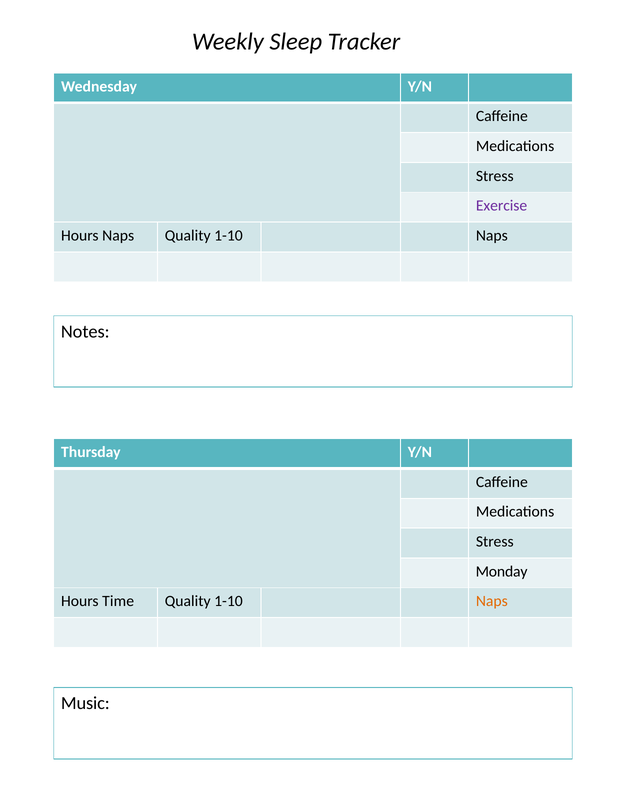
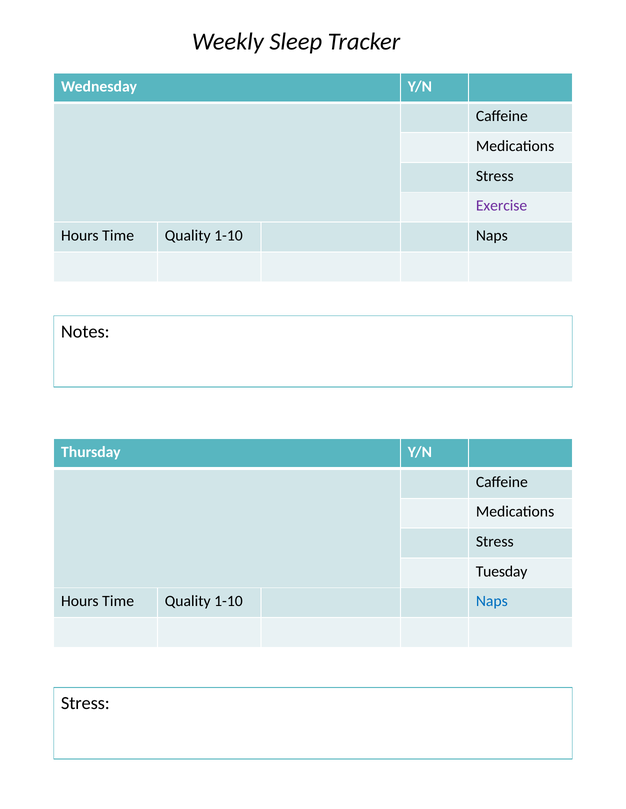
Naps: Naps -> Time (118, 236)
Monday: Monday -> Tuesday (502, 572)
Naps colour: orange -> blue (492, 602)
Music: Music -> Stress (85, 704)
